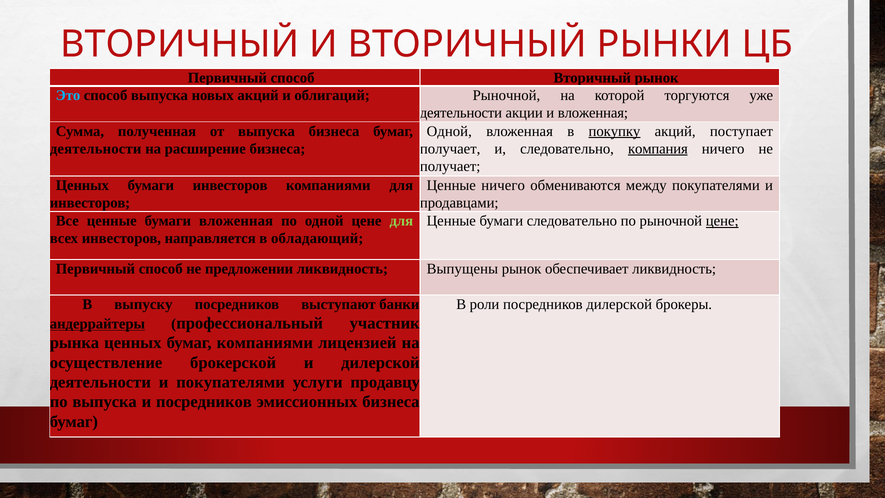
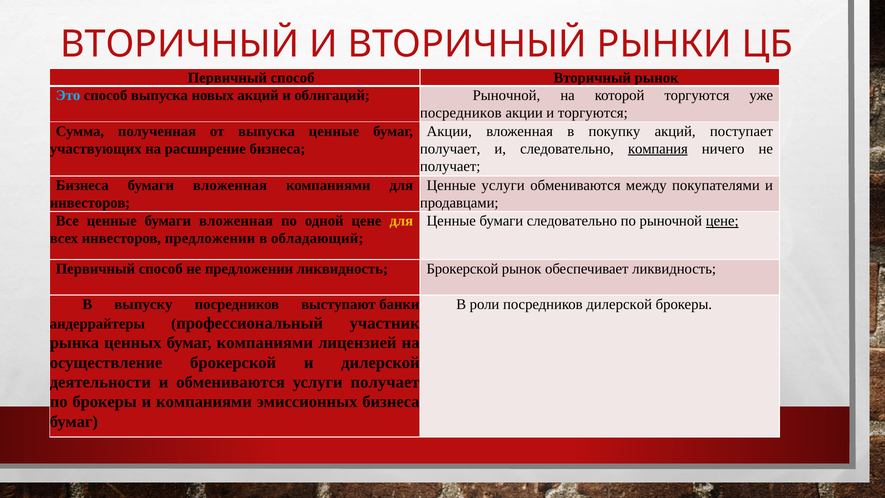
деятельности: деятельности -> посредников (461, 113)
и вложенная: вложенная -> торгуются (593, 113)
выпуска бизнеса: бизнеса -> ценные (334, 131)
Одной: Одной -> Акции (449, 131)
покупку underline: present -> none (614, 131)
деятельности: деятельности -> участвующих (96, 149)
Ценных: Ценных -> Бизнеса (82, 185)
инвесторов: инвесторов -> вложенная (230, 185)
Ценные ничего: ничего -> услуги (503, 185)
для colour: light green -> yellow (401, 221)
инвесторов направляется: направляется -> предложении (210, 238)
ликвидность Выпущены: Выпущены -> Брокерской (462, 269)
андеррайтеры underline: present -> none (97, 324)
и покупателями: покупателями -> обмениваются (231, 382)
услуги продавцу: продавцу -> получает (385, 382)
по выпуска: выпуска -> брокеры (105, 402)
и посредников: посредников -> компаниями (204, 402)
